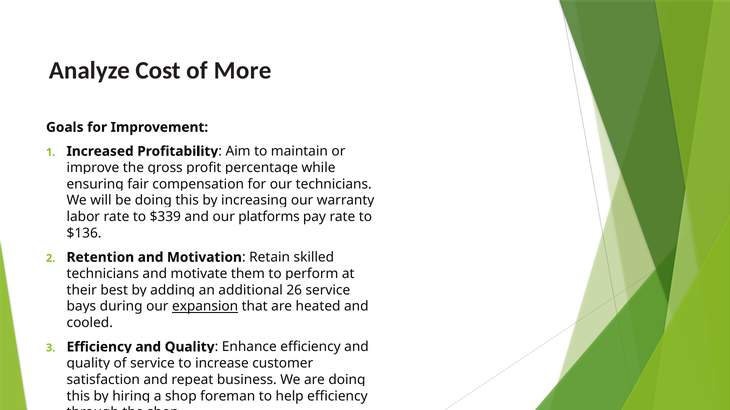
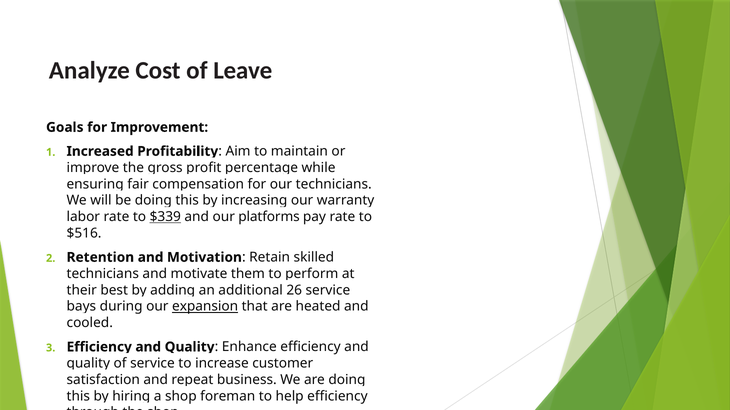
More: More -> Leave (243, 71)
$339 underline: none -> present (165, 217)
$136: $136 -> $516 (84, 234)
